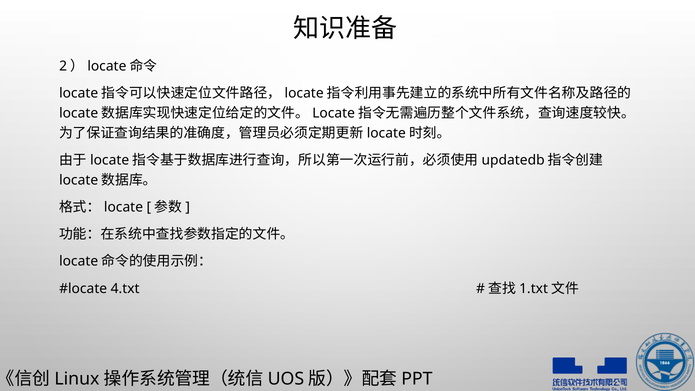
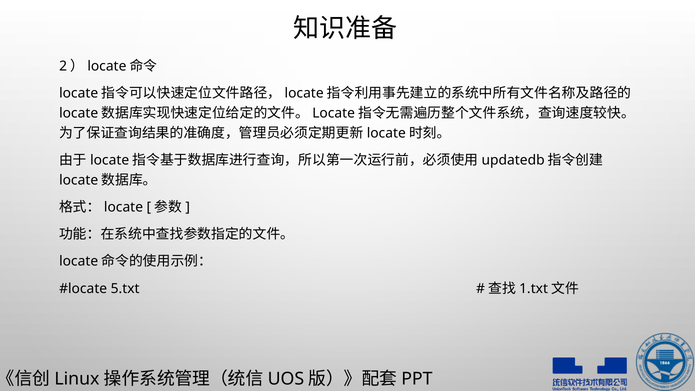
4.txt: 4.txt -> 5.txt (125, 288)
